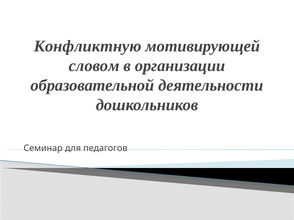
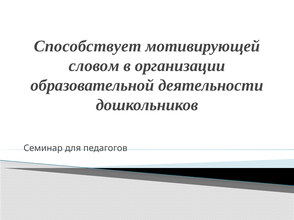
Конфликтную: Конфликтную -> Способствует (88, 46)
